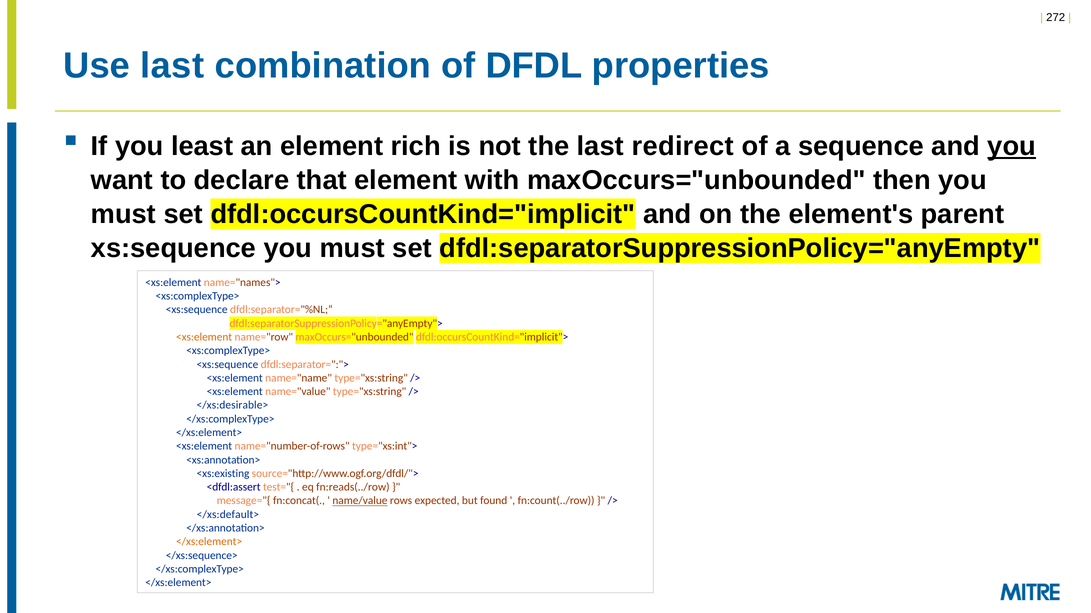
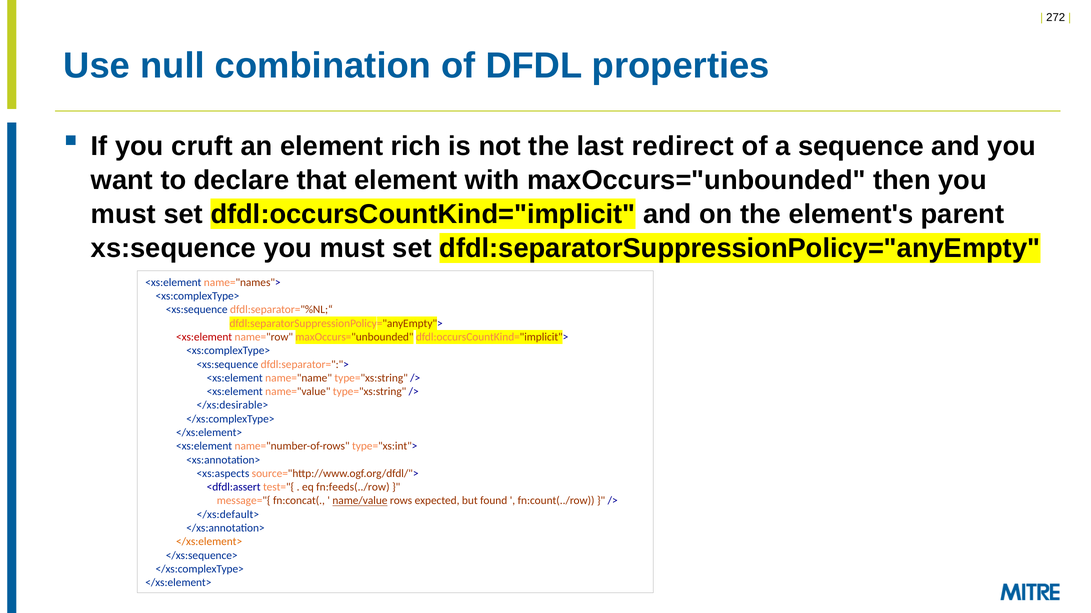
Use last: last -> null (172, 66)
least: least -> cruft (202, 146)
you underline: present -> none (1012, 146)
<xs:element colour: orange -> red (204, 337)
<xs:existing: <xs:existing -> <xs:aspects (223, 474)
fn:reads(../row: fn:reads(../row -> fn:feeds(../row (353, 488)
